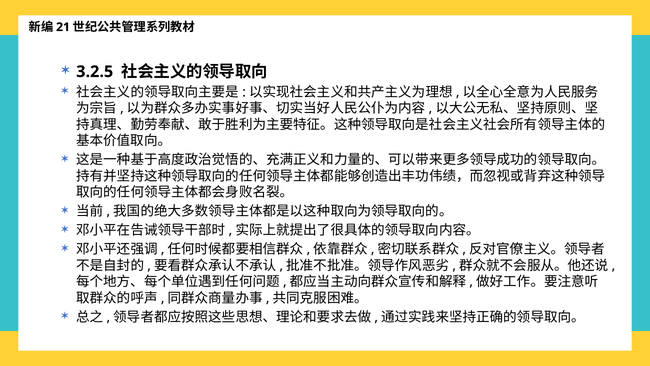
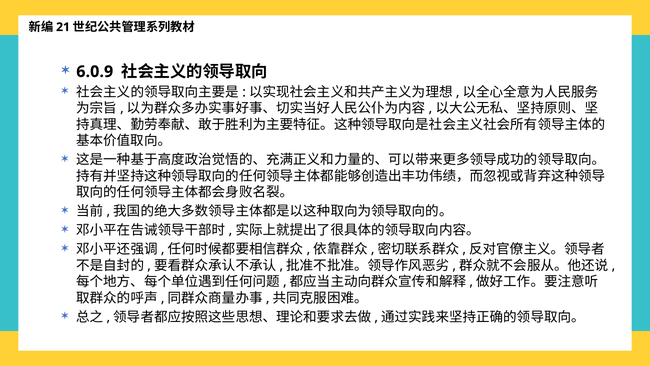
3.2.5: 3.2.5 -> 6.0.9 (95, 72)
